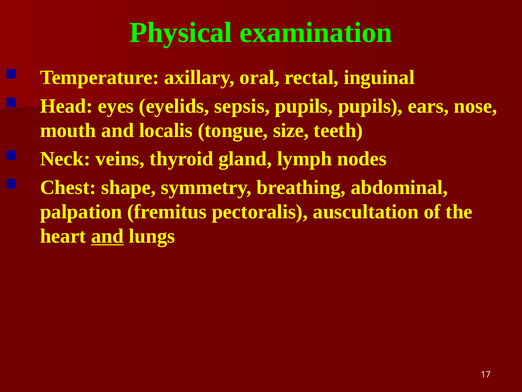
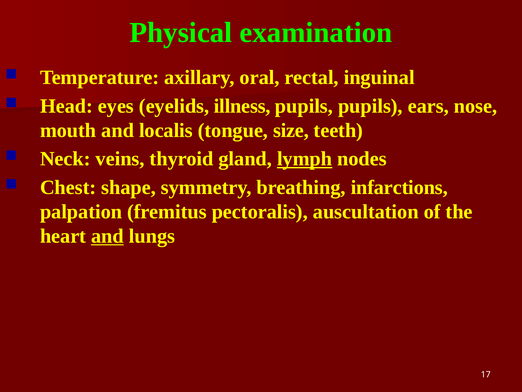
sepsis: sepsis -> illness (242, 106)
lymph underline: none -> present (305, 159)
abdominal: abdominal -> infarctions (399, 187)
